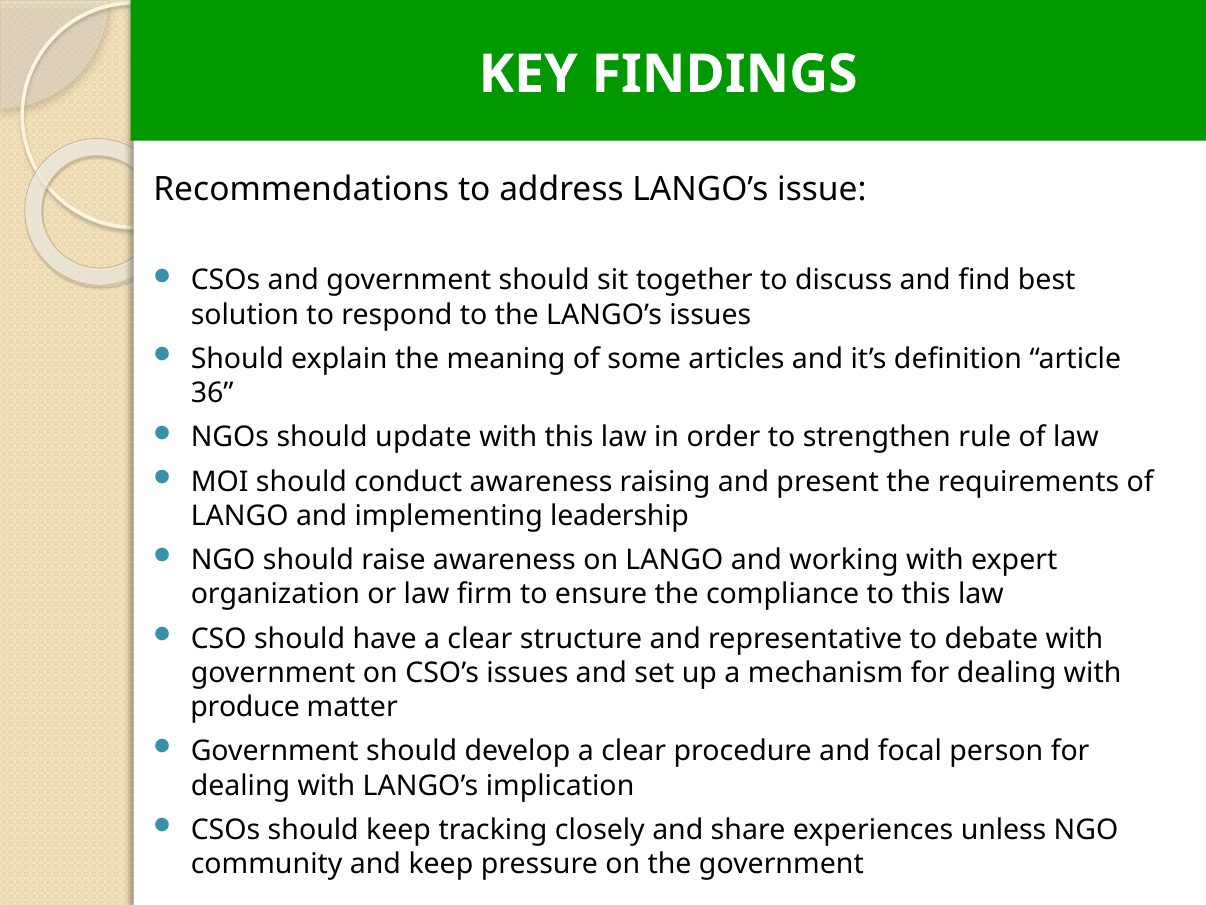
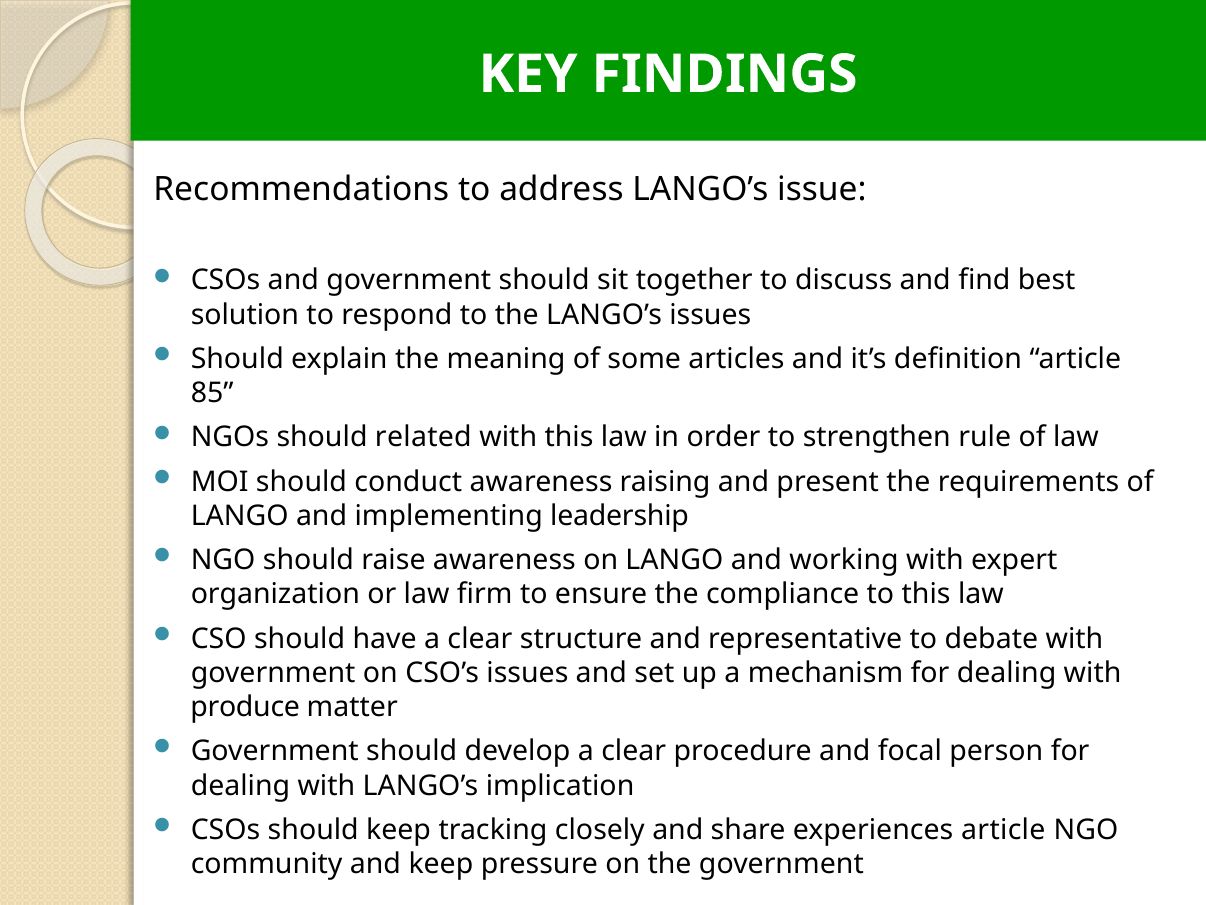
36: 36 -> 85 (212, 393)
update: update -> related (423, 437)
experiences unless: unless -> article (1003, 829)
